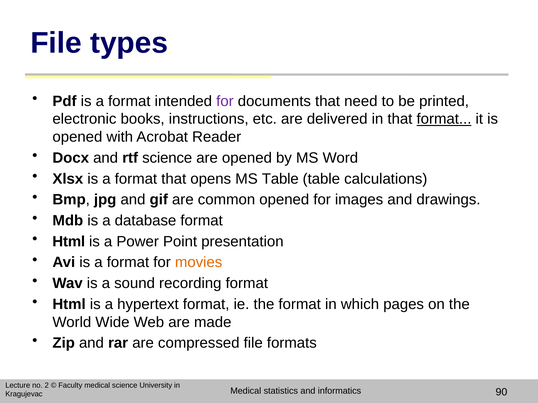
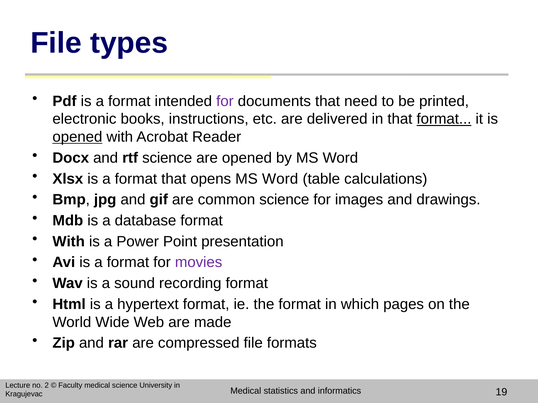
opened underline: none -> present (77, 137)
opens MS Table: Table -> Word (280, 179)
common opened: opened -> science (284, 200)
Html: Html -> With (69, 242)
movies colour: orange -> purple (199, 263)
90: 90 -> 19 (501, 392)
